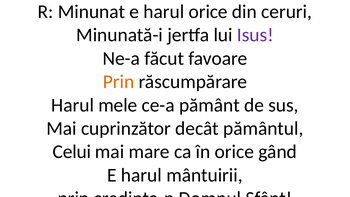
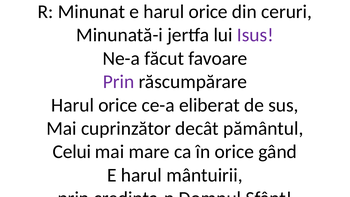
Prin colour: orange -> purple (118, 82)
mele: mele -> orice (118, 105)
pământ: pământ -> eliberat (209, 105)
